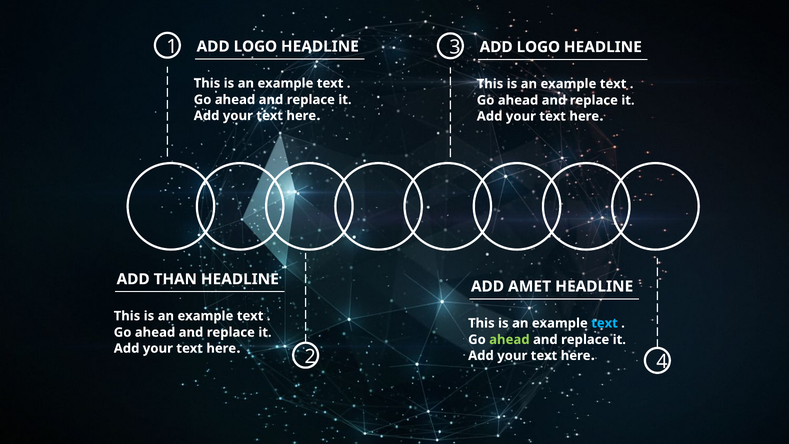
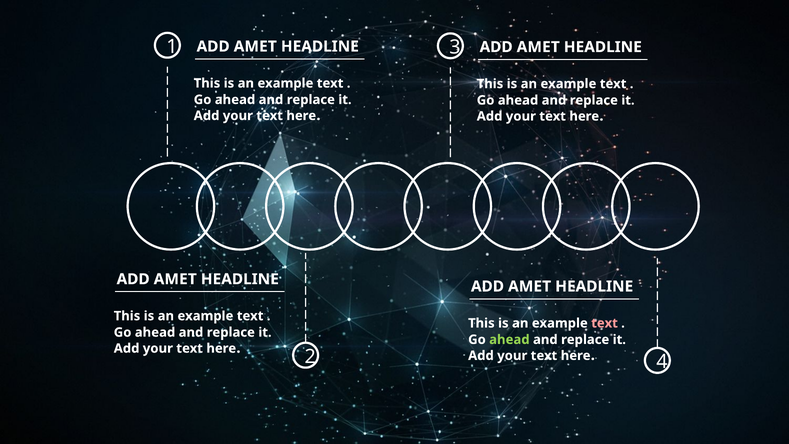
LOGO: LOGO -> AMET (255, 47)
LOGO: LOGO -> AMET (538, 47)
THAN: THAN -> AMET (175, 279)
text colour: light blue -> pink (605, 323)
